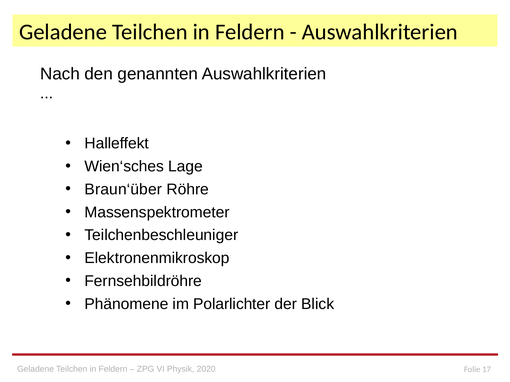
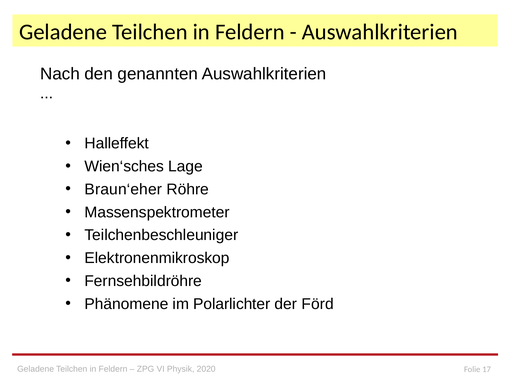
Braun‘über: Braun‘über -> Braun‘eher (123, 190)
Blick: Blick -> Förd (318, 304)
